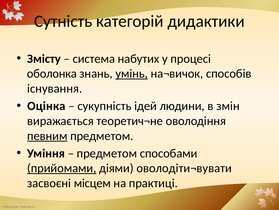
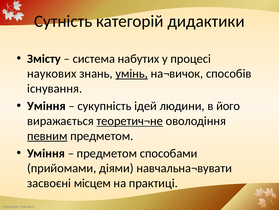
оболонка: оболонка -> наукових (52, 73)
Оцінка: Оцінка -> Уміння (46, 106)
змін: змін -> його (228, 106)
теоретич¬не underline: none -> present (130, 121)
прийомами underline: present -> none (62, 168)
оволодіти¬вувати: оволодіти¬вувати -> навчальна¬вувати (184, 168)
